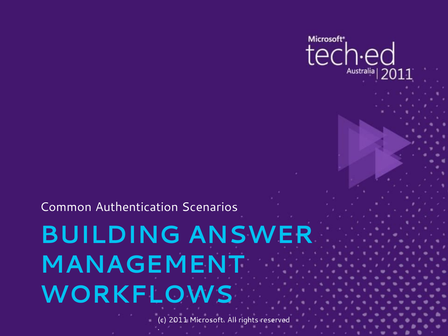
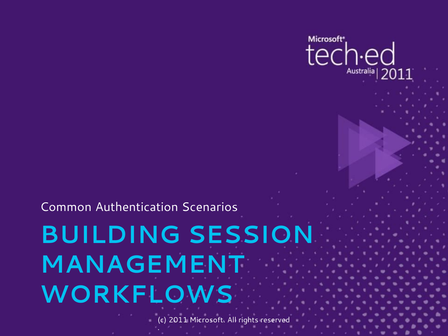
ANSWER: ANSWER -> SESSION (251, 235)
